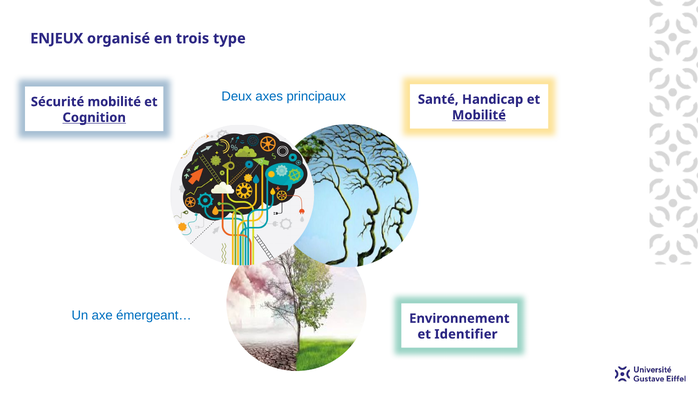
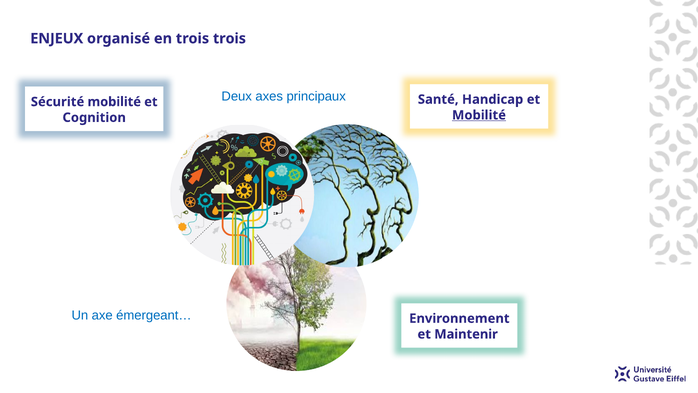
trois type: type -> trois (229, 38)
Cognition underline: present -> none (94, 117)
Identifier: Identifier -> Maintenir (466, 334)
